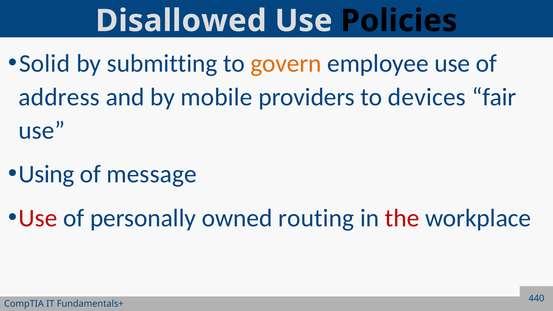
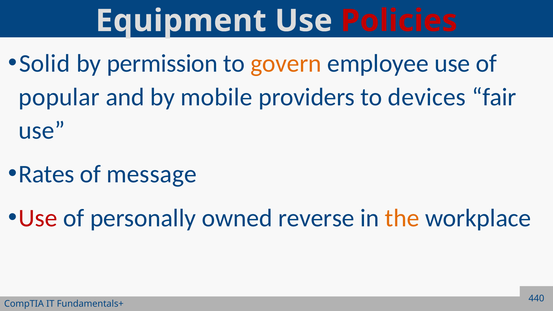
Disallowed: Disallowed -> Equipment (181, 21)
Policies colour: black -> red (399, 21)
submitting: submitting -> permission (162, 64)
address: address -> popular (59, 97)
Using: Using -> Rates (46, 174)
routing: routing -> reverse (316, 218)
the colour: red -> orange (402, 218)
